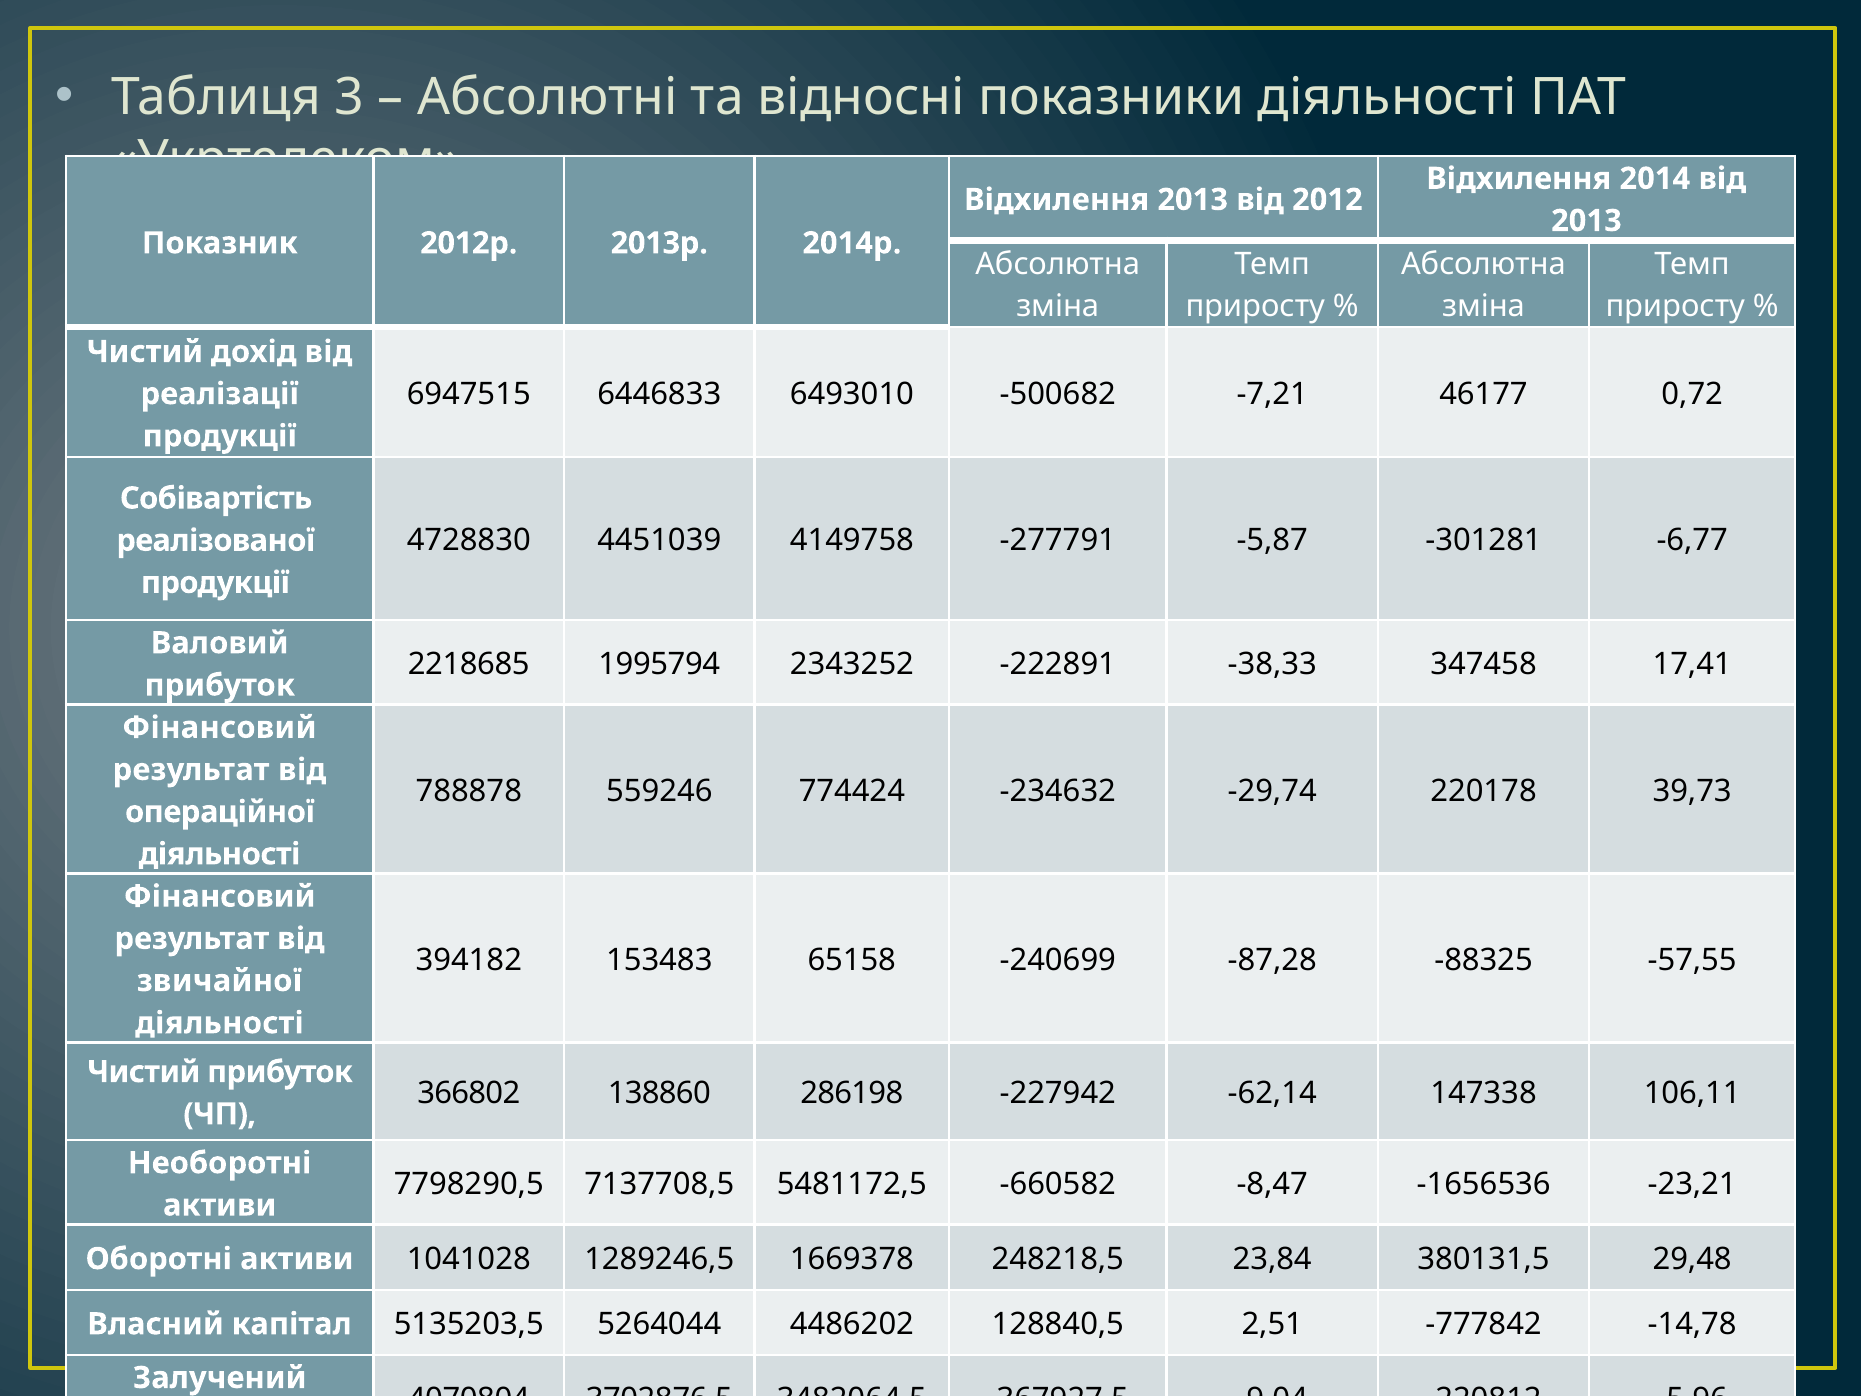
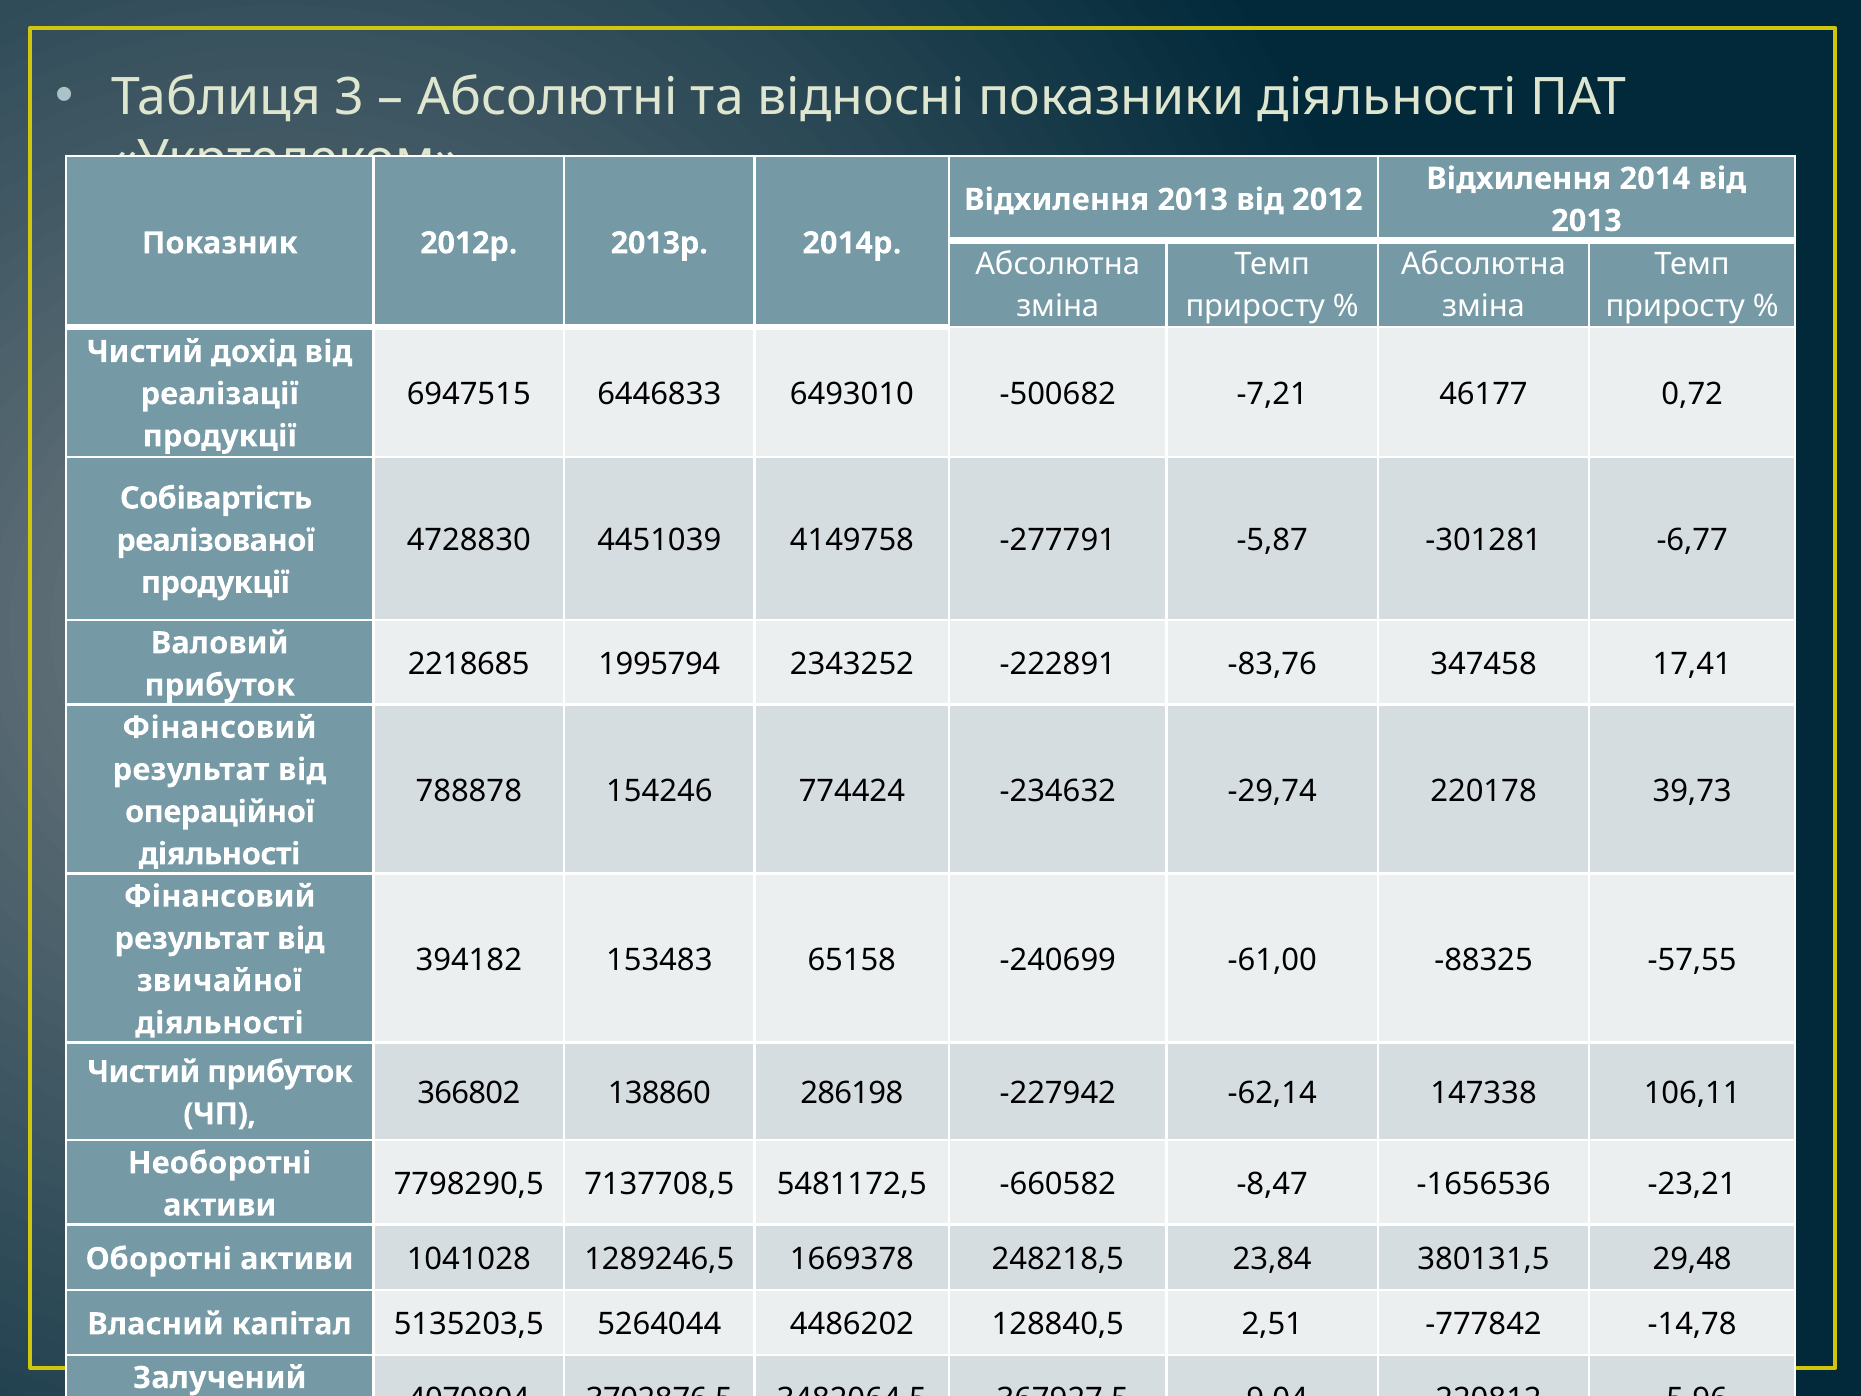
-38,33: -38,33 -> -83,76 (1272, 664)
559246: 559246 -> 154246 (659, 791)
-87,28: -87,28 -> -61,00 (1272, 960)
